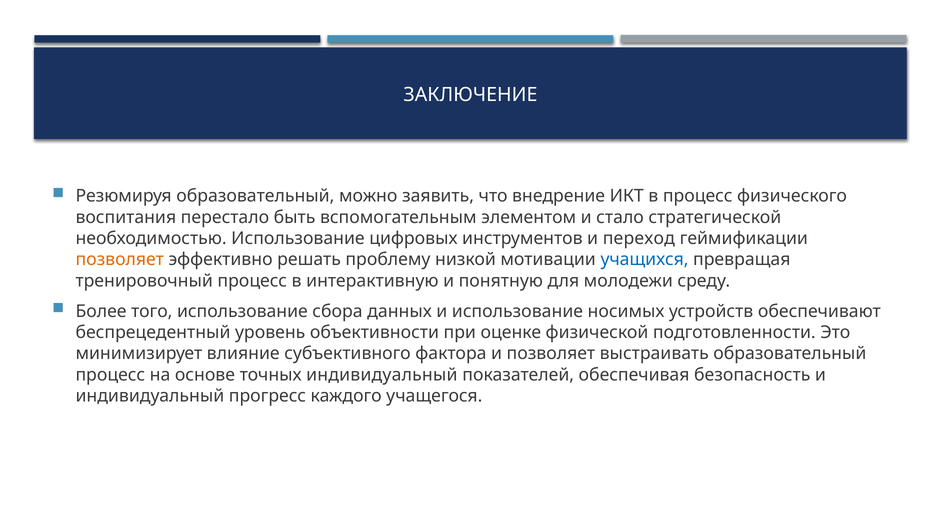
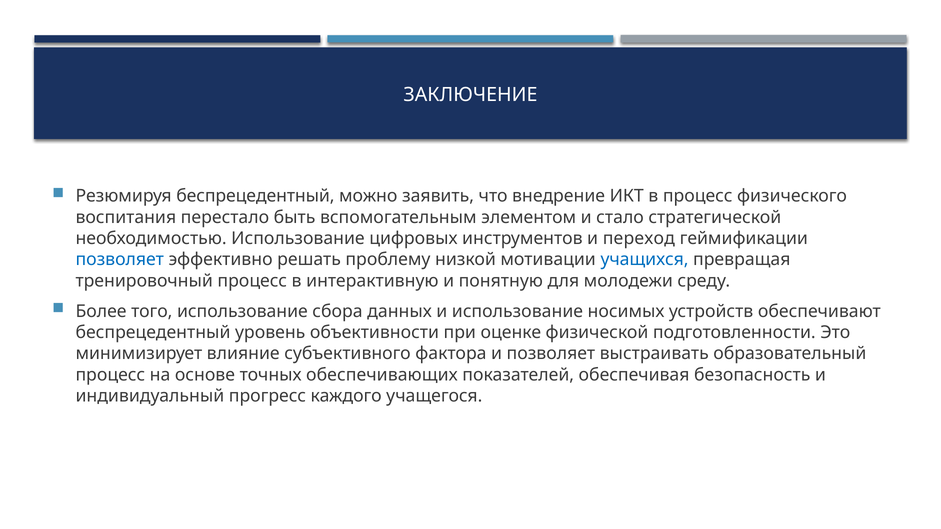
Резюмируя образовательный: образовательный -> беспрецедентный (255, 196)
позволяет colour: orange -> blue (120, 260)
точных индивидуальный: индивидуальный -> обеспечивающих (382, 375)
